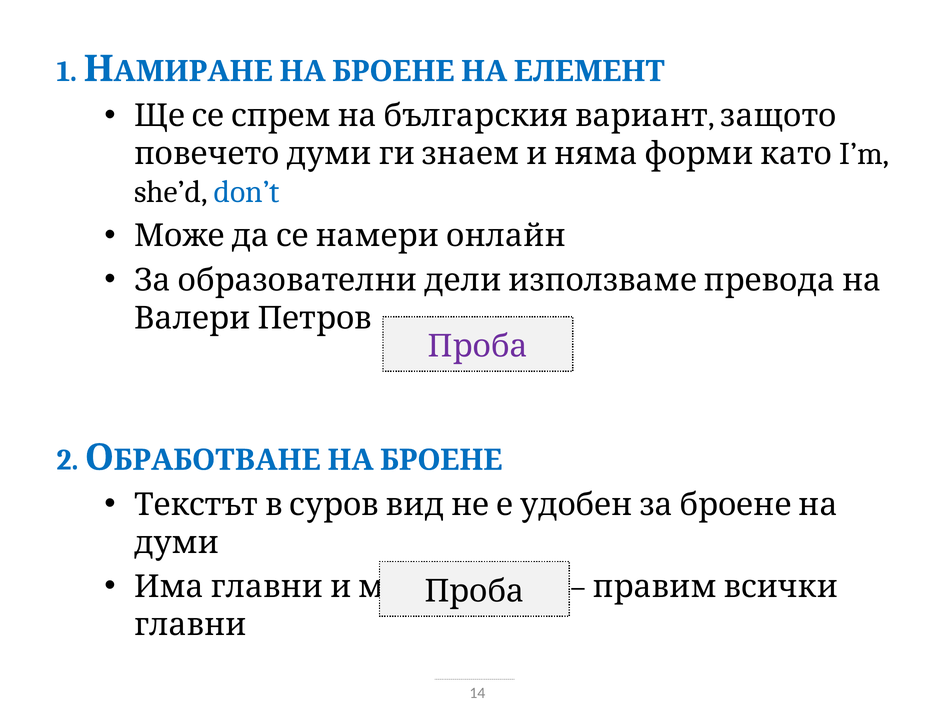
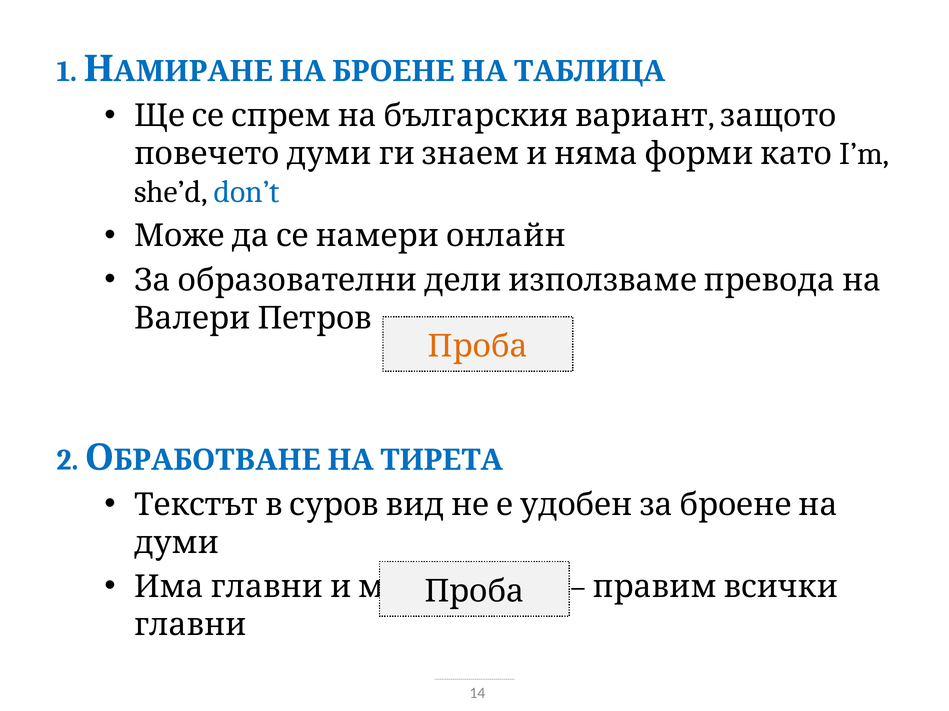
ЕЛЕМЕНТ: ЕЛЕМЕНТ -> ТАБЛИЦА (589, 71)
Проба colour: purple -> orange (478, 347)
БРОЕНЕ: БРОЕНЕ -> ТИРЕТА (441, 461)
